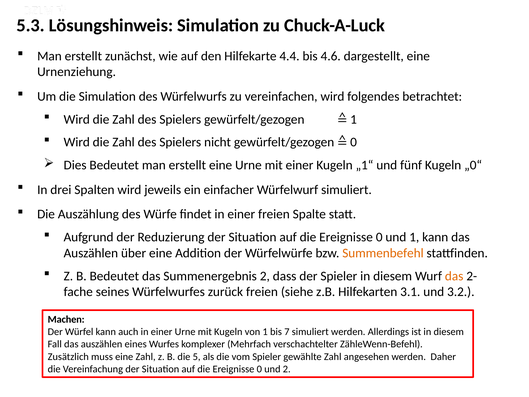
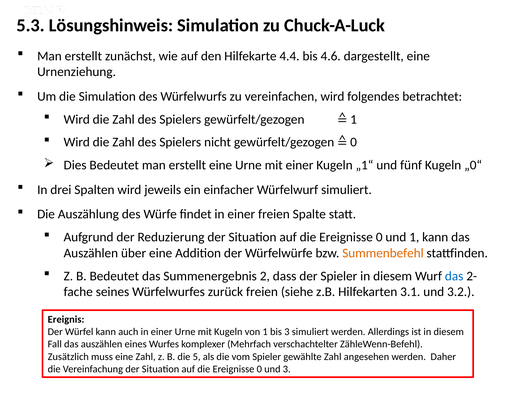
das colour: orange -> blue (454, 276)
Machen: Machen -> Ereignis (66, 319)
bis 7: 7 -> 3 (287, 332)
und 2: 2 -> 3 (287, 369)
